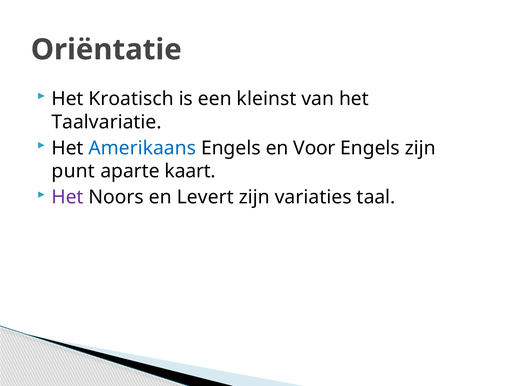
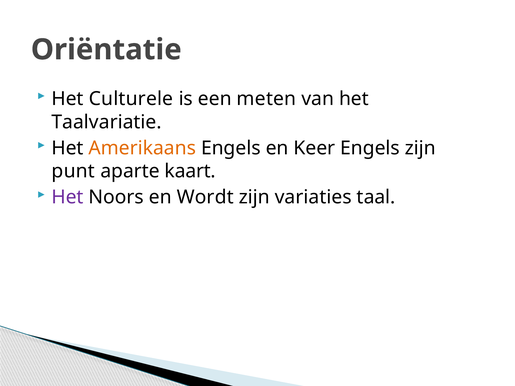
Kroatisch: Kroatisch -> Culturele (131, 99)
kleinst: kleinst -> meten (266, 99)
Amerikaans colour: blue -> orange (142, 148)
Voor: Voor -> Keer (314, 148)
Levert: Levert -> Wordt (205, 197)
